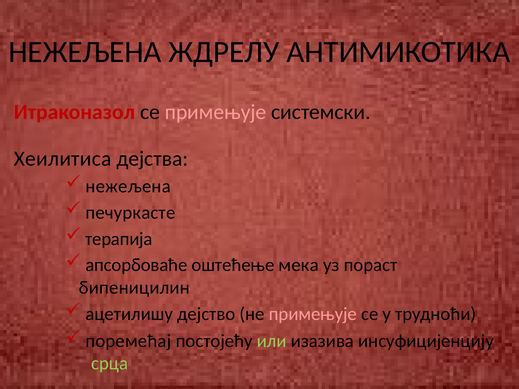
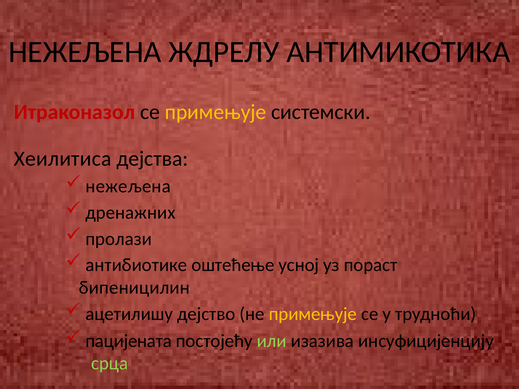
примењује colour: pink -> yellow (216, 112)
печуркасте: печуркасте -> дренажних (130, 213)
терапија: терапија -> пролази (119, 239)
апсорбоваће: апсорбоваће -> антибиотике (136, 265)
мека: мека -> усној (299, 265)
примењује colour: pink -> yellow (313, 314)
поремећај: поремећај -> пацијената (129, 341)
